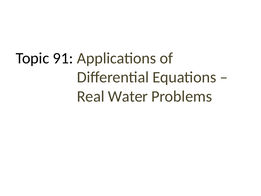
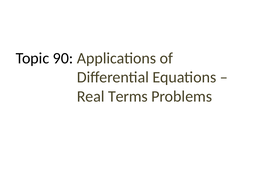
91: 91 -> 90 (63, 58)
Water: Water -> Terms (128, 96)
